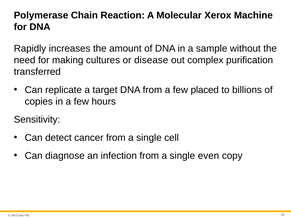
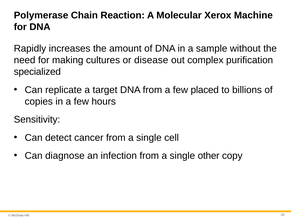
transferred: transferred -> specialized (37, 72)
even: even -> other (209, 156)
